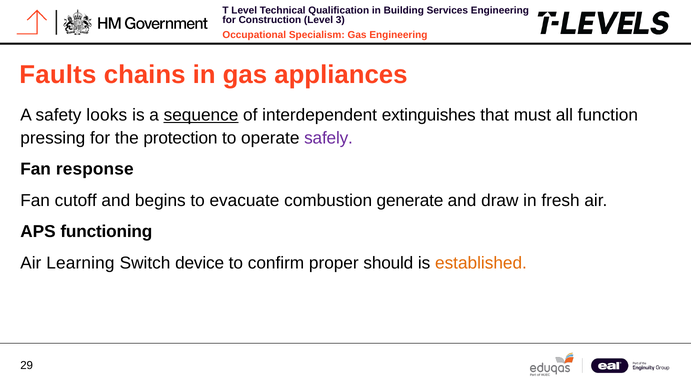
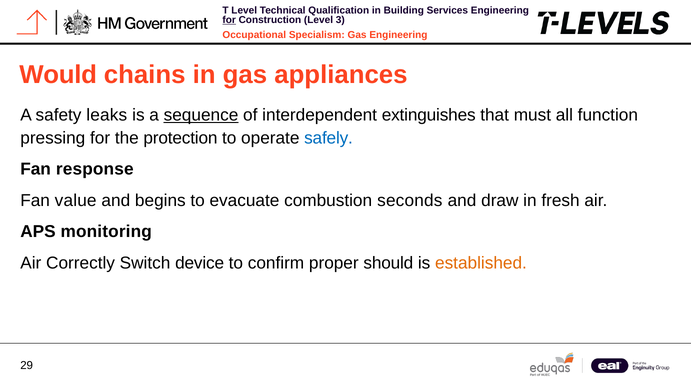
for underline: none -> present (229, 20)
Faults: Faults -> Would (58, 75)
looks: looks -> leaks (107, 115)
safely colour: purple -> blue (329, 138)
cutoff: cutoff -> value (76, 201)
generate: generate -> seconds (410, 201)
functioning: functioning -> monitoring (106, 232)
Learning: Learning -> Correctly (81, 263)
